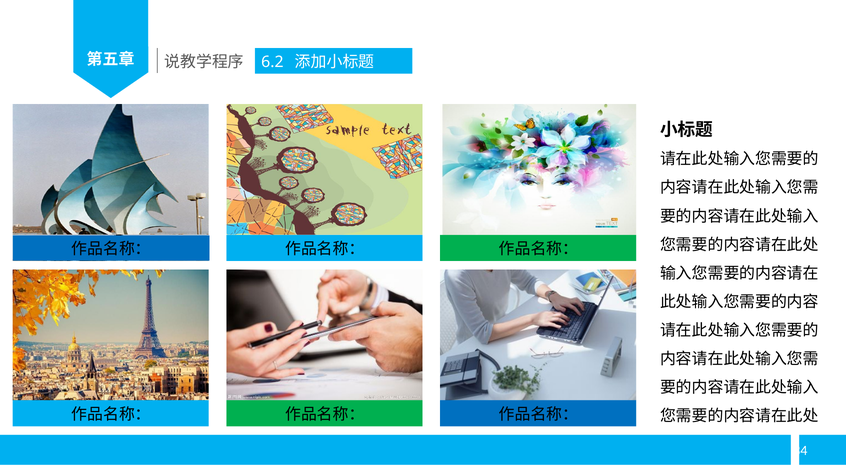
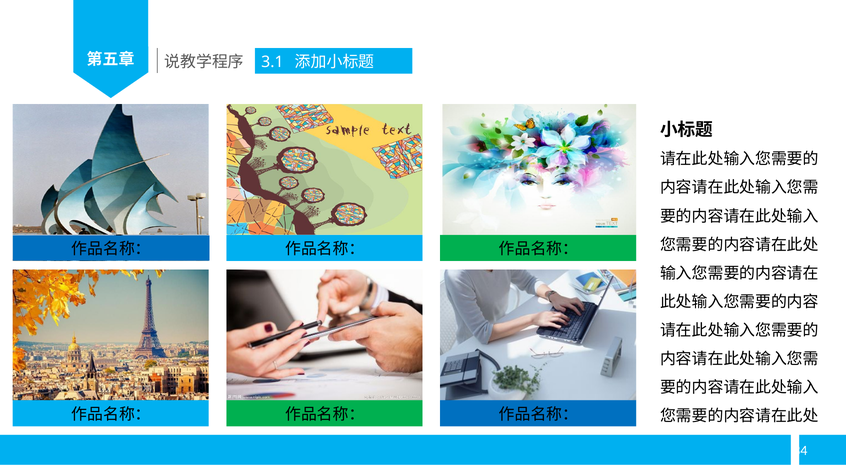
6.2: 6.2 -> 3.1 (272, 62)
